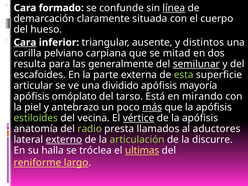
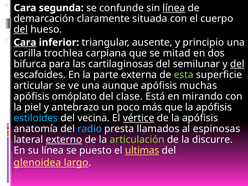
formado: formado -> segunda (61, 8)
del underline: none -> present (21, 29)
distintos: distintos -> principio (203, 42)
pelviano: pelviano -> trochlea (64, 53)
resulta: resulta -> bifurca (30, 64)
generalmente: generalmente -> cartilaginosas (121, 64)
semilunar underline: present -> none (196, 64)
del underline: none -> present (237, 64)
dividido: dividido -> aunque (120, 86)
mayoría: mayoría -> muchas (198, 86)
tarso: tarso -> clase (129, 96)
más underline: present -> none (152, 107)
estiloides colour: light green -> light blue (36, 118)
radio colour: light green -> light blue (90, 129)
aductores: aductores -> espinosas (217, 129)
su halla: halla -> línea (53, 150)
tróclea: tróclea -> puesto (95, 150)
reniforme: reniforme -> glenoidea (37, 163)
